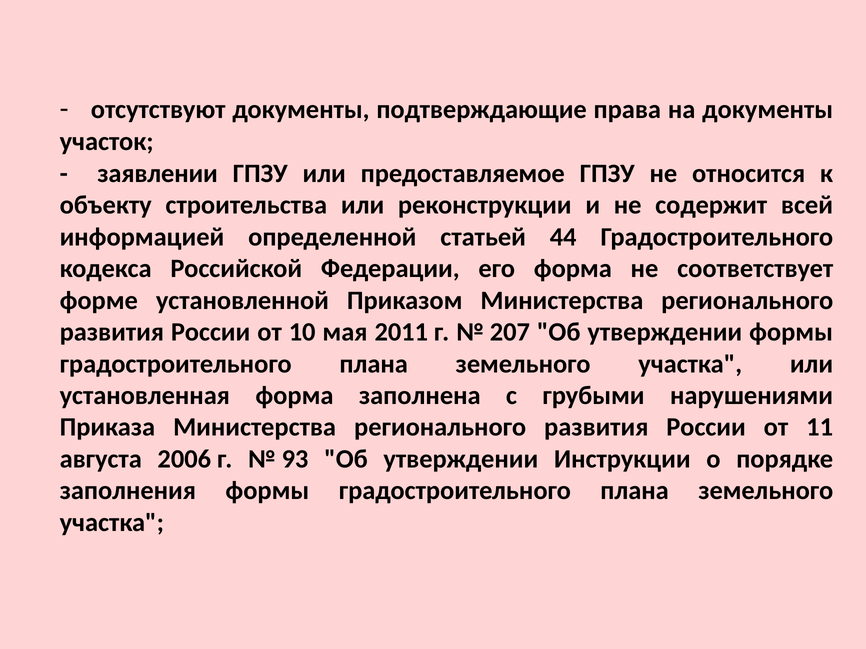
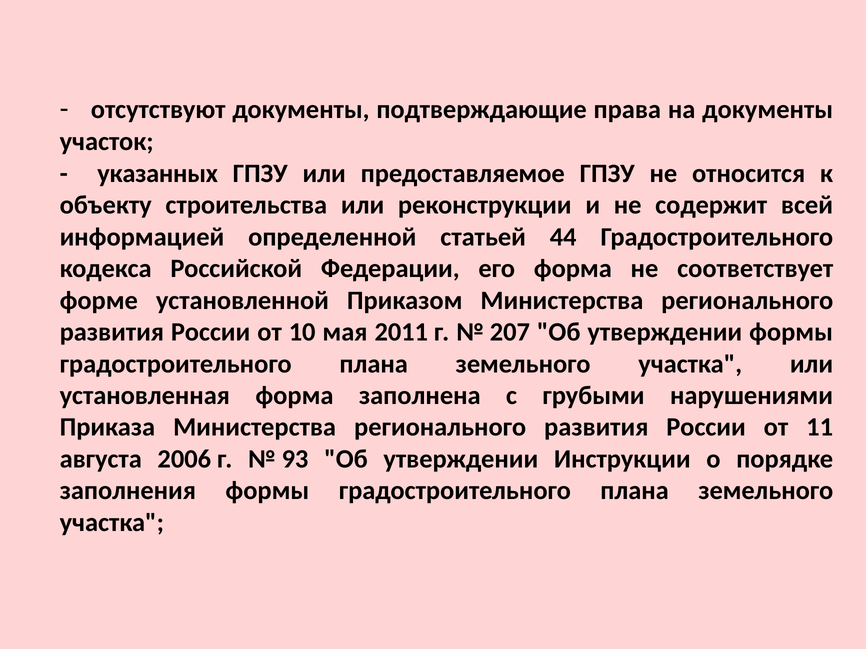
заявлении: заявлении -> указанных (158, 174)
